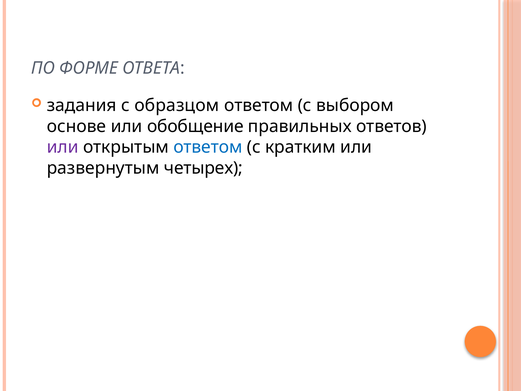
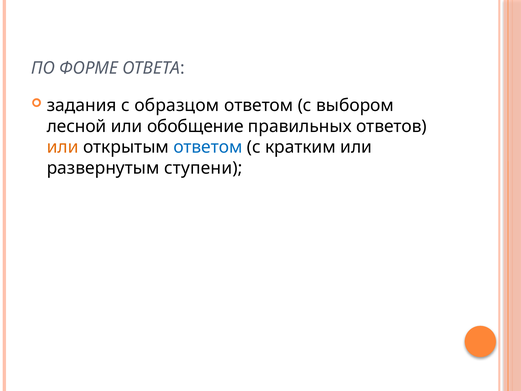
основе: основе -> лесной (77, 126)
или colour: purple -> orange (63, 147)
четырех: четырех -> ступени (203, 168)
